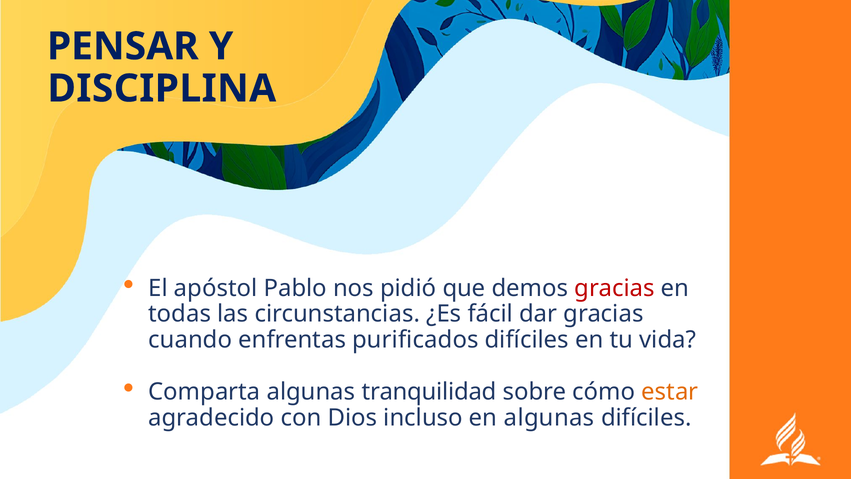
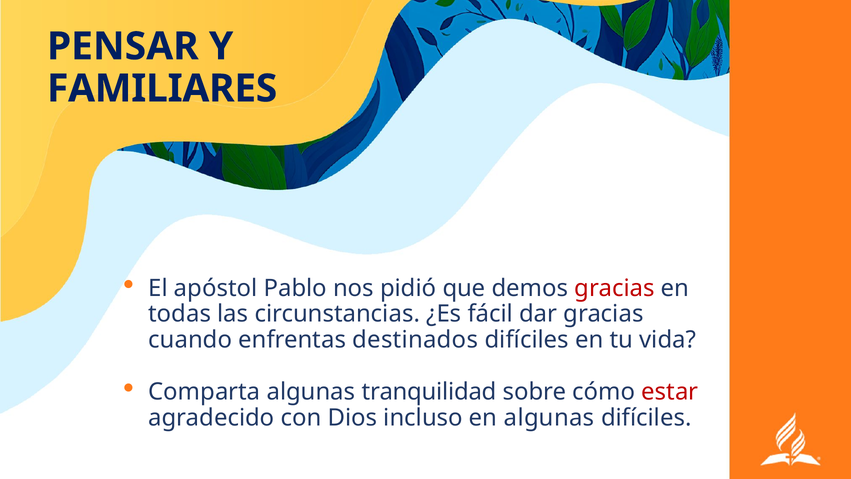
DISCIPLINA: DISCIPLINA -> FAMILIARES (162, 89)
purificados: purificados -> destinados (415, 340)
estar colour: orange -> red (670, 391)
